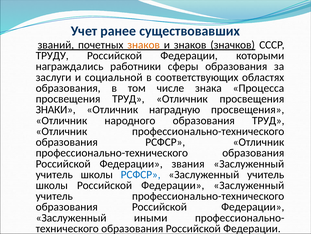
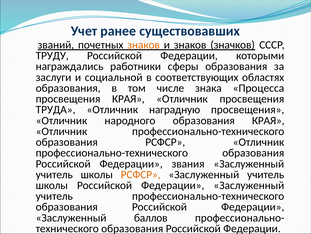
просвещения ТРУД: ТРУД -> КРАЯ (128, 99)
ЗНАКИ: ЗНАКИ -> ТРУДА (56, 109)
образования ТРУД: ТРУД -> КРАЯ (268, 120)
РСФСР colour: blue -> orange (141, 174)
иными: иными -> баллов (151, 217)
